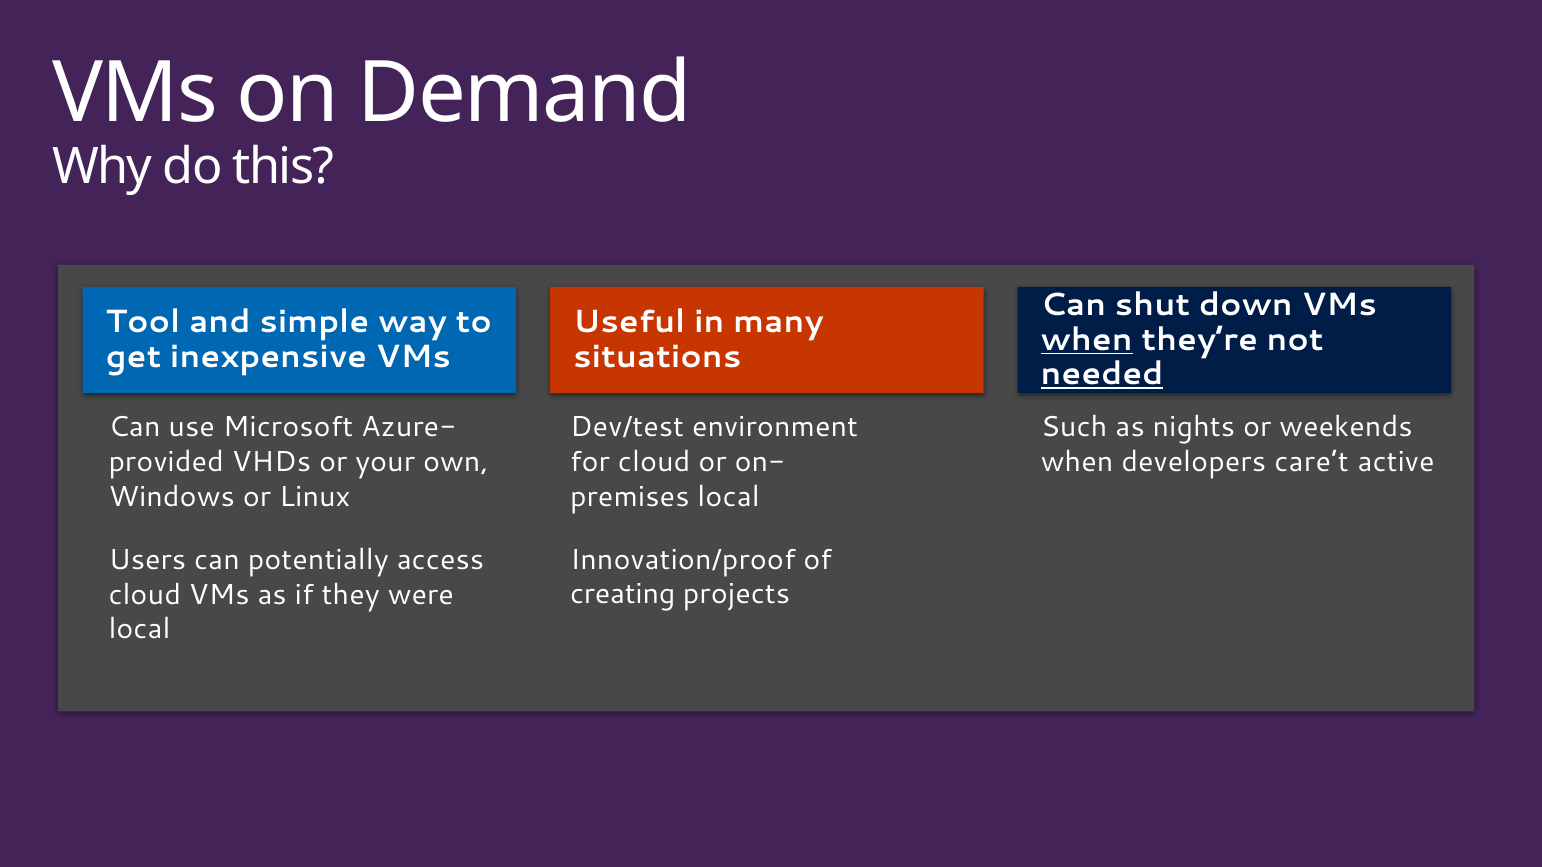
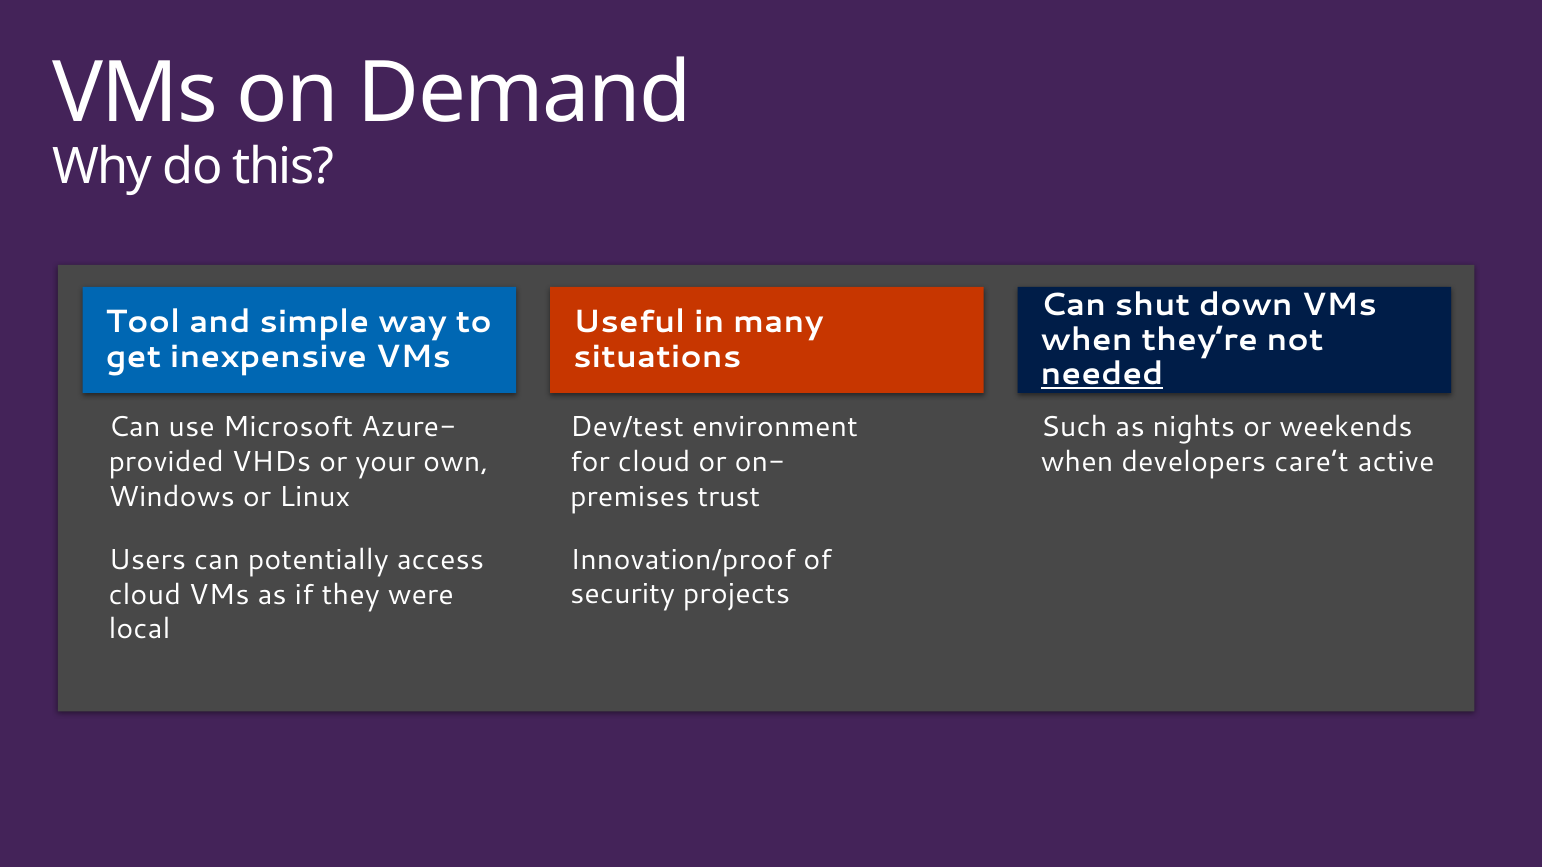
when underline: present -> none (1087, 340)
local: local -> trust (729, 497)
creating: creating -> security (623, 594)
